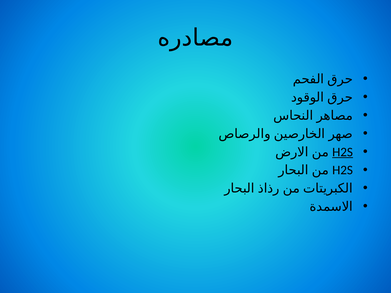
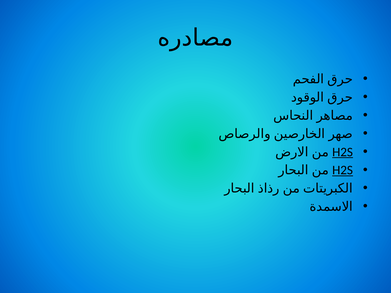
H2S underline: none -> present (343, 170)
